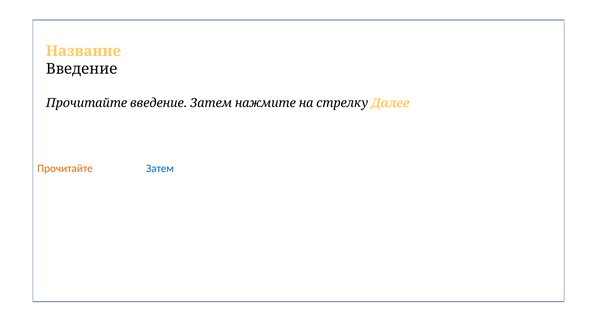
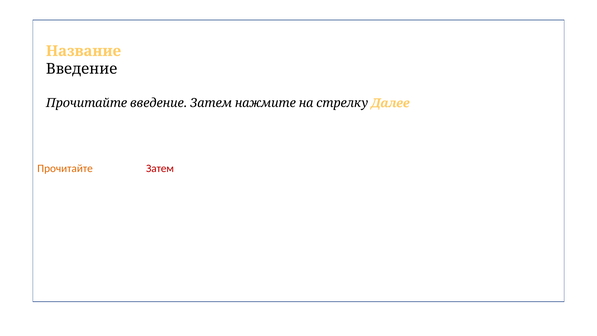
Затем colour: blue -> red (160, 168)
